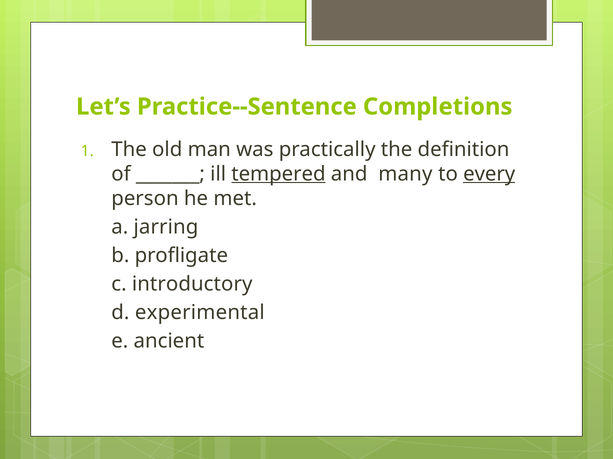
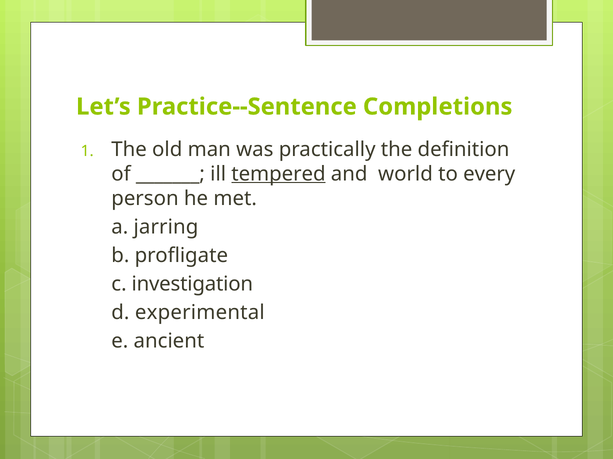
many: many -> world (405, 174)
every underline: present -> none (489, 174)
introductory: introductory -> investigation (192, 284)
